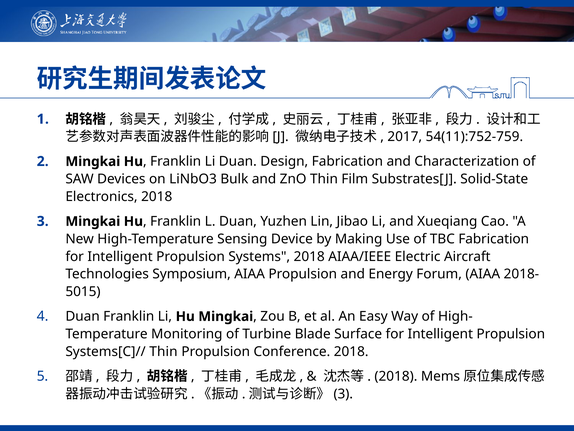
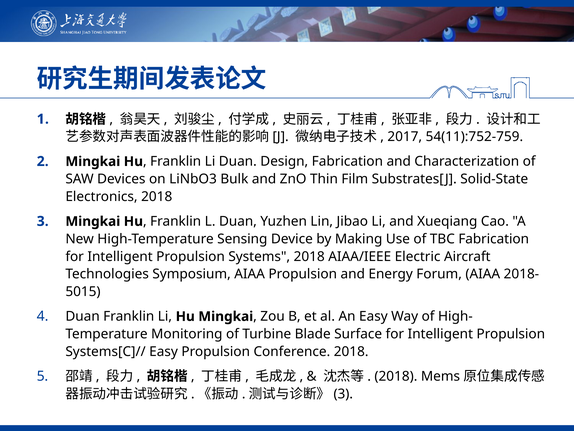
Systems[C]// Thin: Thin -> Easy (164, 351)
